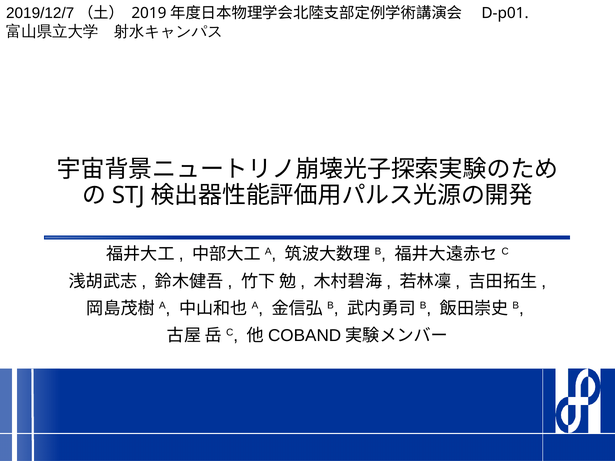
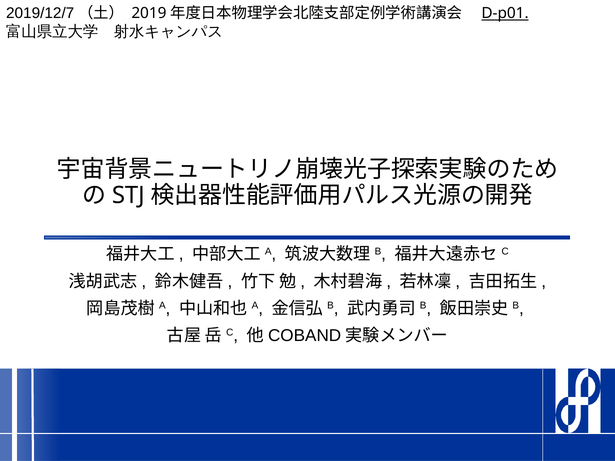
D-p01 underline: none -> present (505, 13)
